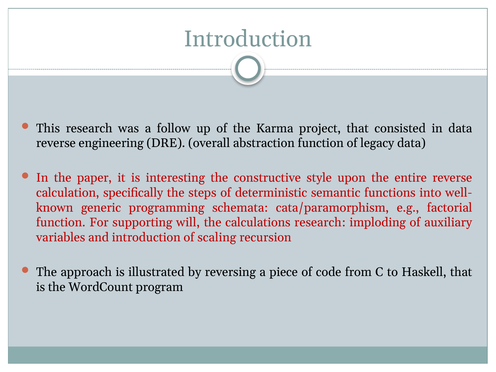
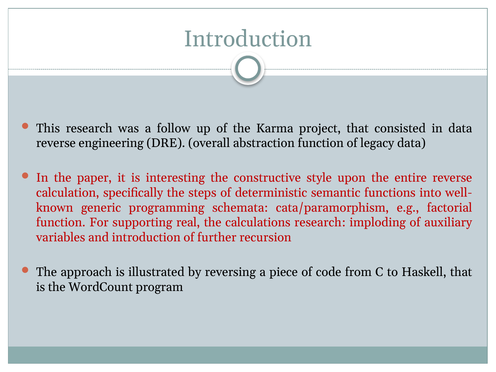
will: will -> real (188, 223)
scaling: scaling -> further (217, 237)
